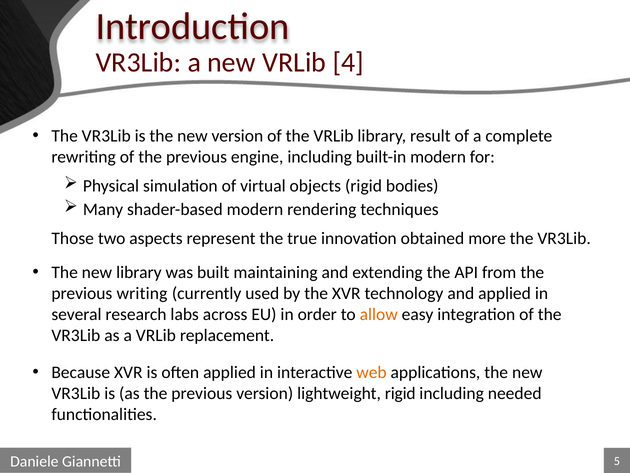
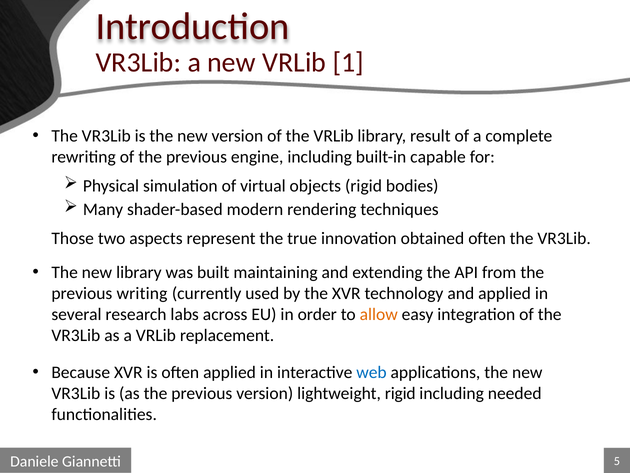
4: 4 -> 1 (348, 62)
built-in modern: modern -> capable (438, 157)
obtained more: more -> often (487, 238)
web colour: orange -> blue (371, 372)
